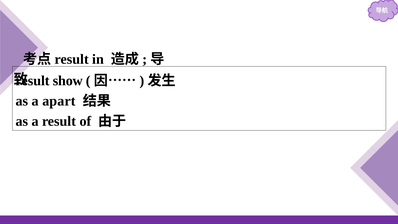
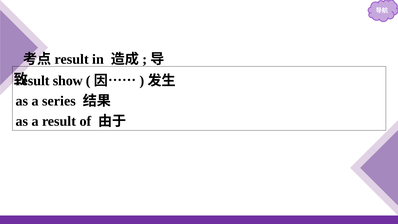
apart: apart -> series (59, 101)
